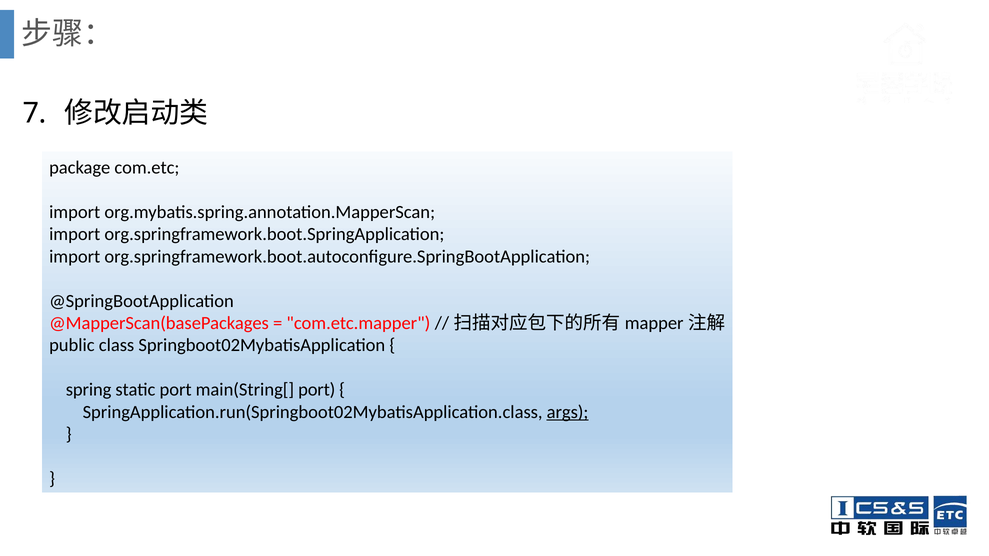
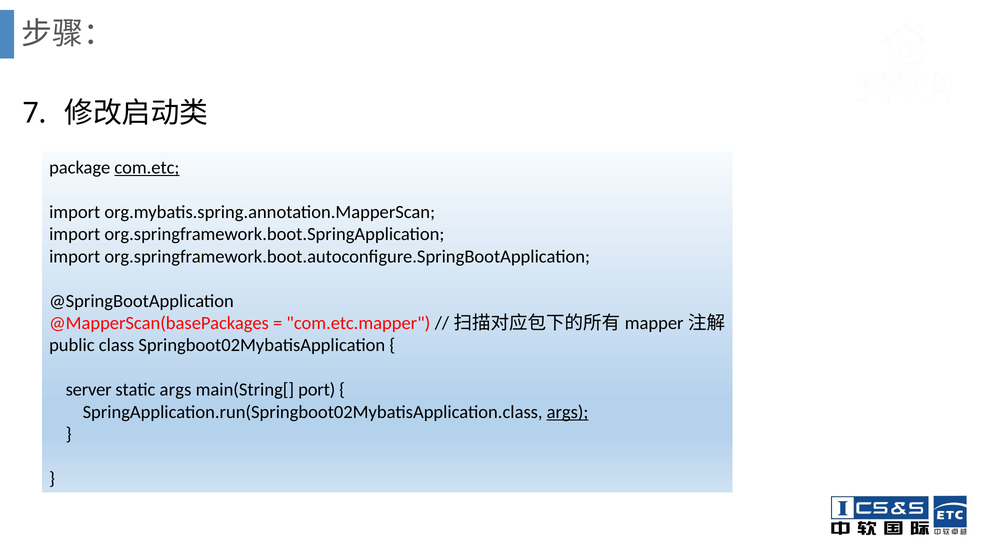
com.etc underline: none -> present (147, 168)
spring: spring -> server (89, 390)
static port: port -> args (175, 390)
